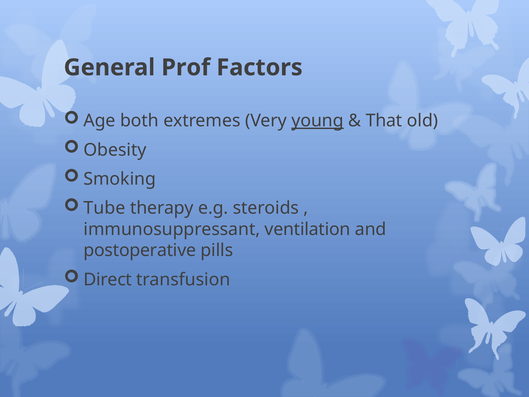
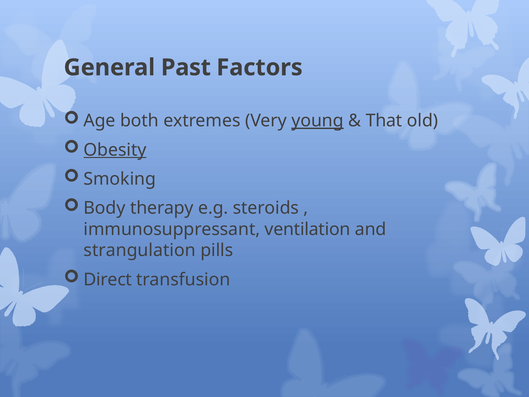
Prof: Prof -> Past (186, 67)
Obesity underline: none -> present (115, 150)
Tube: Tube -> Body (104, 208)
postoperative: postoperative -> strangulation (140, 250)
